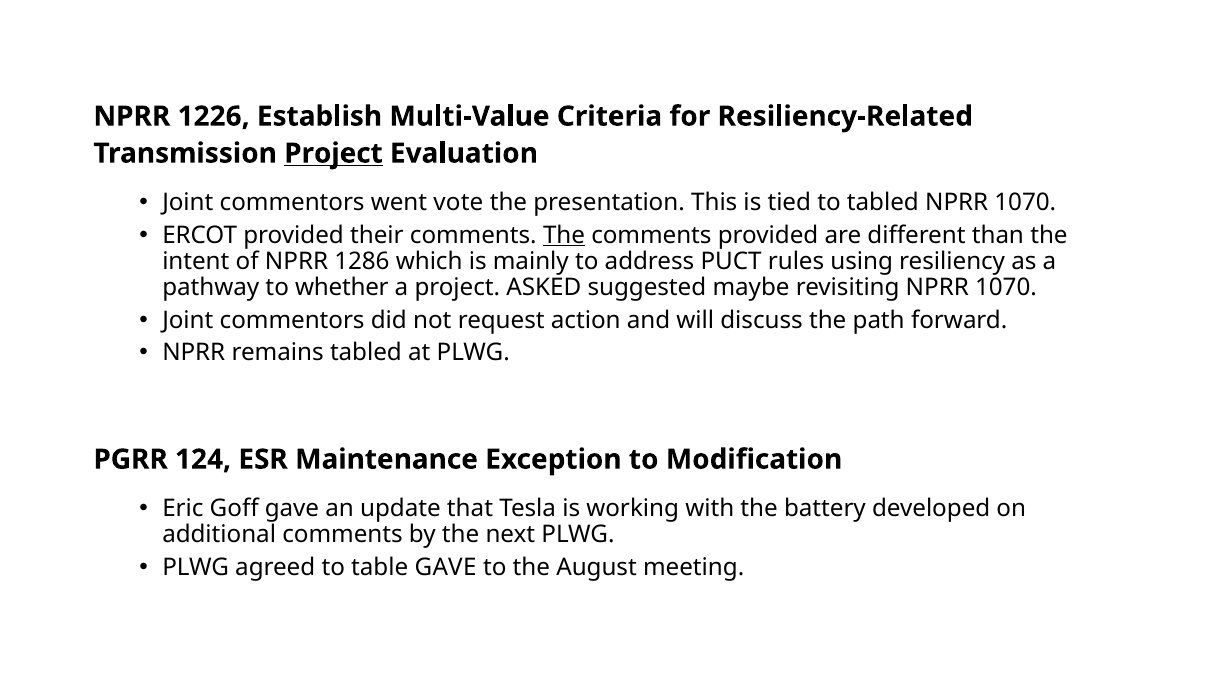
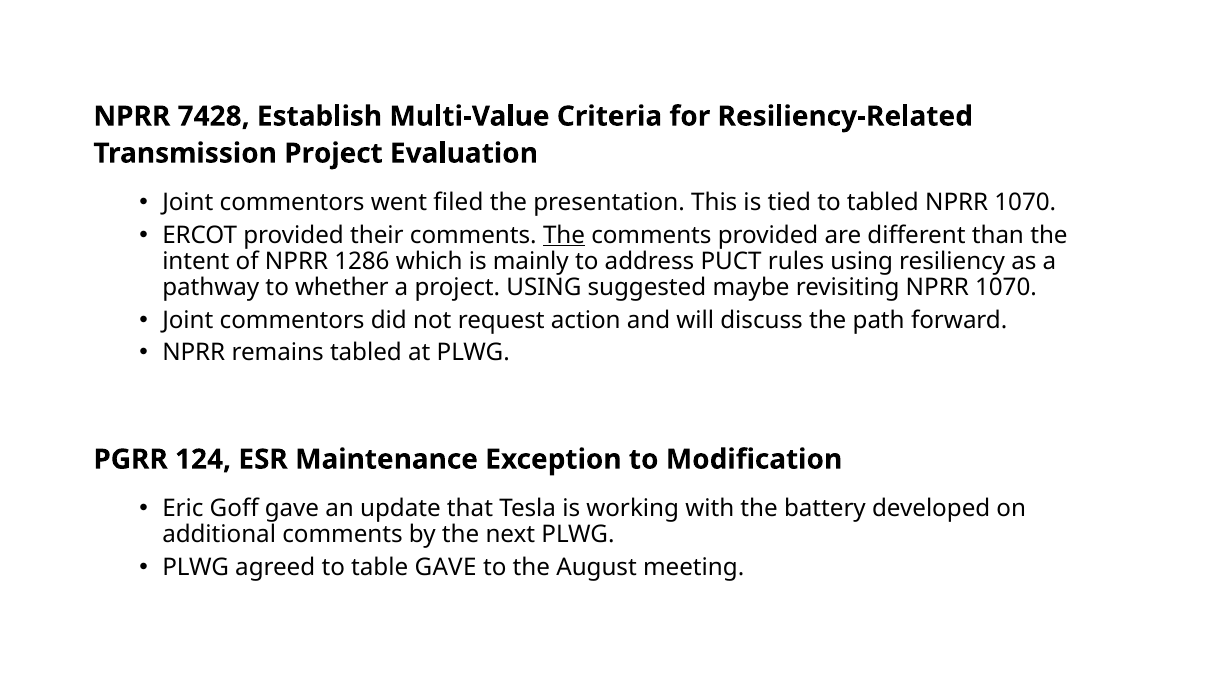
1226: 1226 -> 7428 (214, 116)
Project underline: present -> none (333, 153)
vote: vote -> filed (458, 203)
project ASKED: ASKED -> USING (544, 288)
